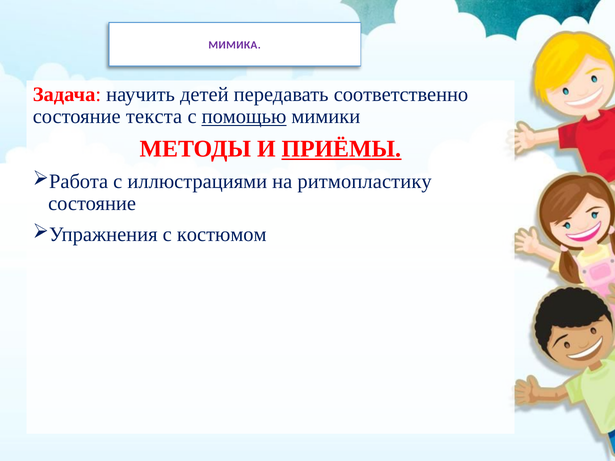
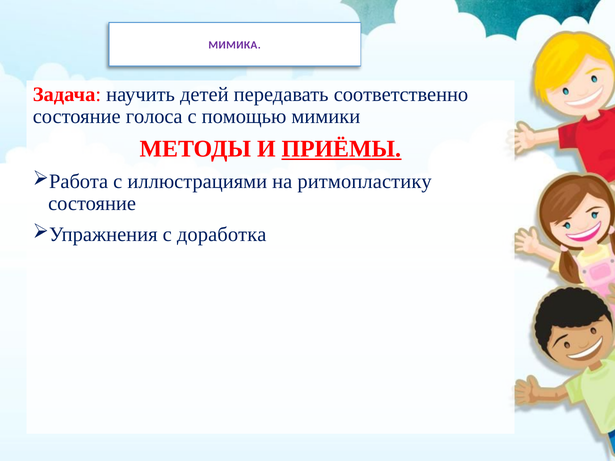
текста: текста -> голоса (154, 117)
помощью underline: present -> none (244, 117)
костюмом: костюмом -> доработка (222, 235)
